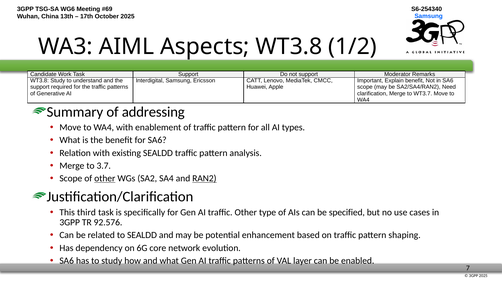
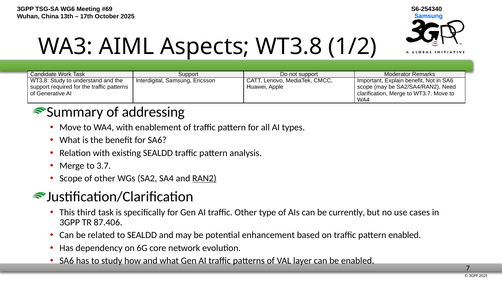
other underline: present -> none (105, 179)
specified: specified -> currently (347, 213)
92.576: 92.576 -> 87.406 (108, 223)
pattern shaping: shaping -> enabled (405, 236)
